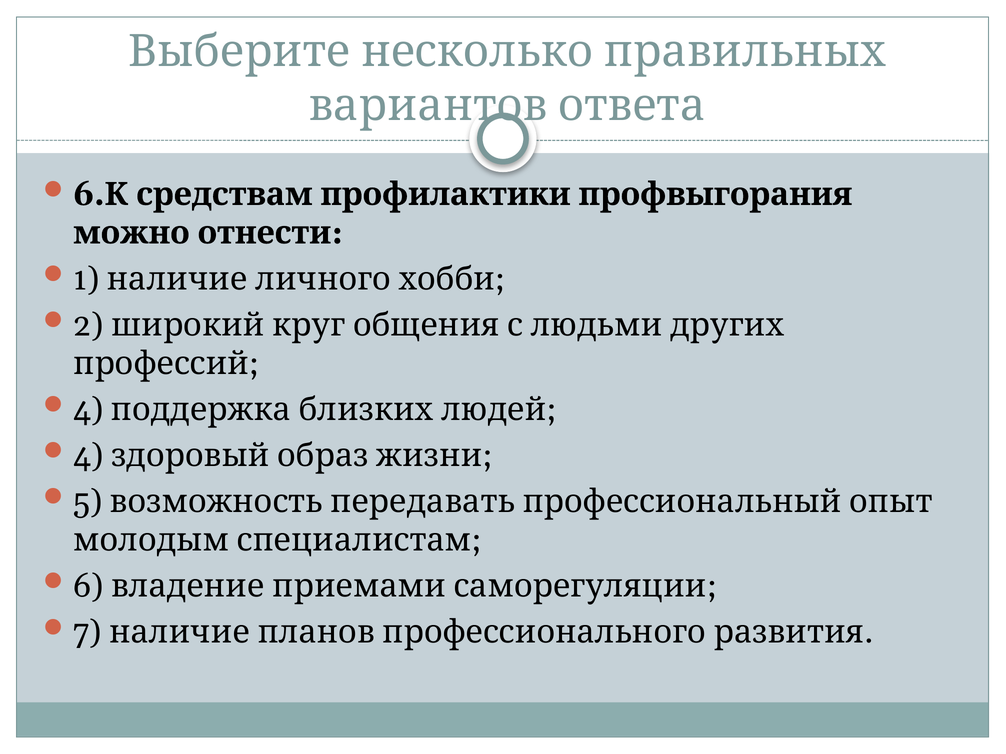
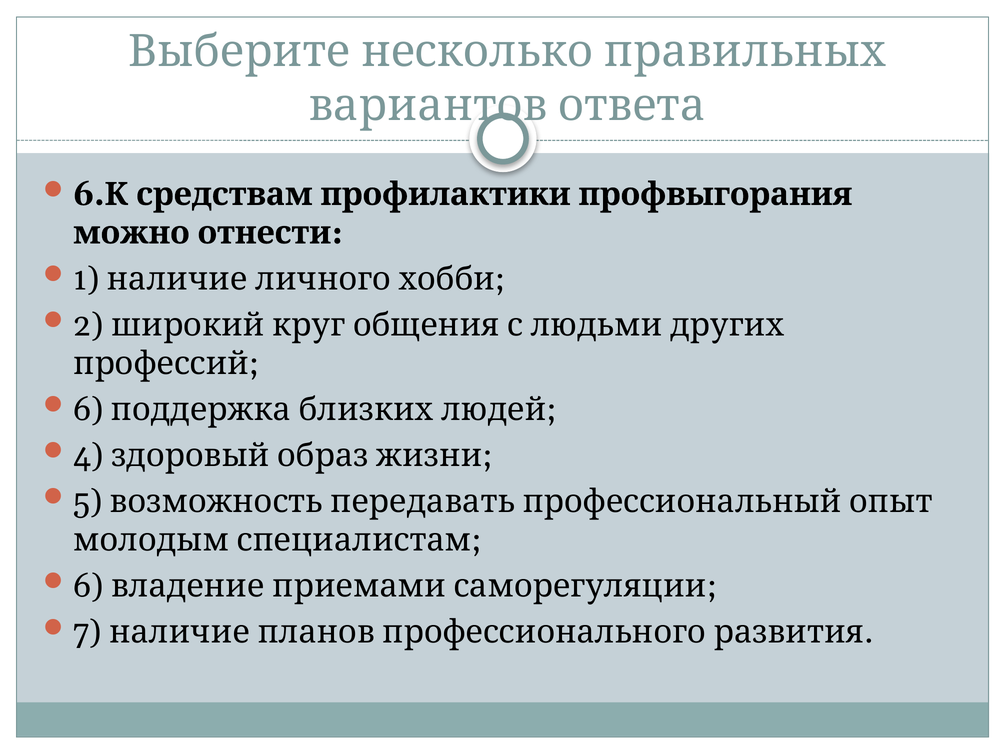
4: 4 -> 6 (88, 410)
